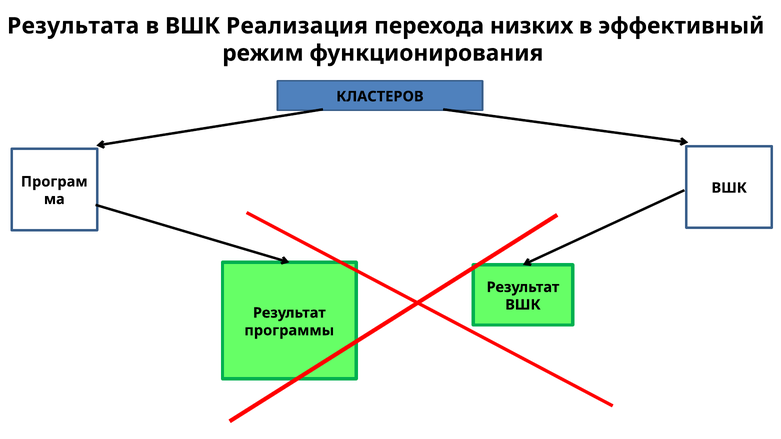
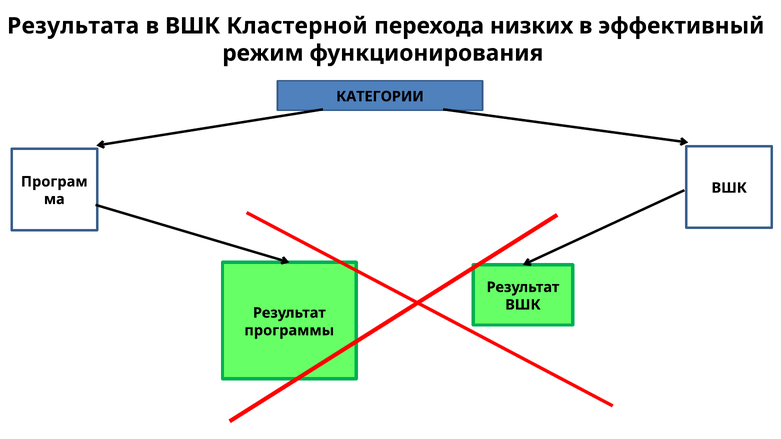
Реализация: Реализация -> Кластерной (297, 26)
КЛАСТЕРОВ: КЛАСТЕРОВ -> КАТЕГОРИИ (380, 97)
